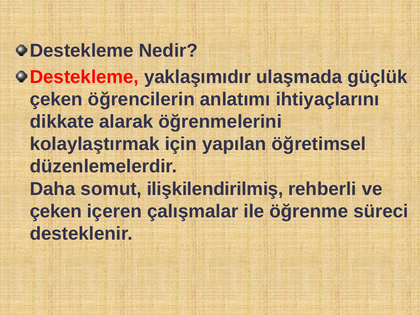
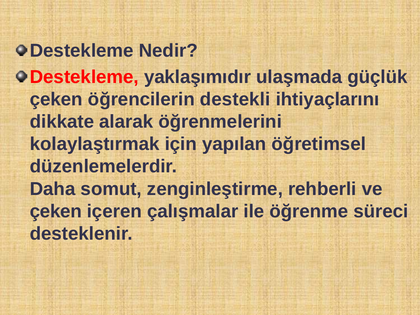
anlatımı: anlatımı -> destekli (235, 99)
ilişkilendirilmiş: ilişkilendirilmiş -> zenginleştirme (215, 189)
